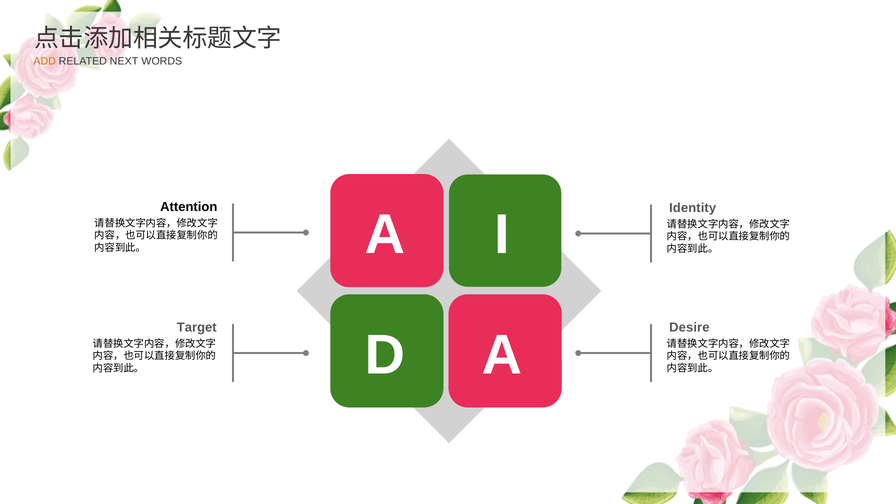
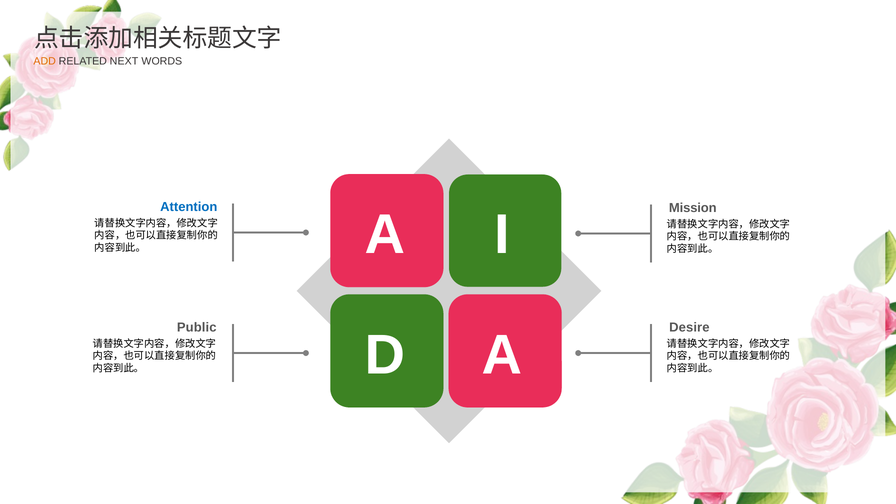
Attention colour: black -> blue (189, 207)
Identity: Identity -> Mission (693, 208)
Target: Target -> Public (197, 328)
